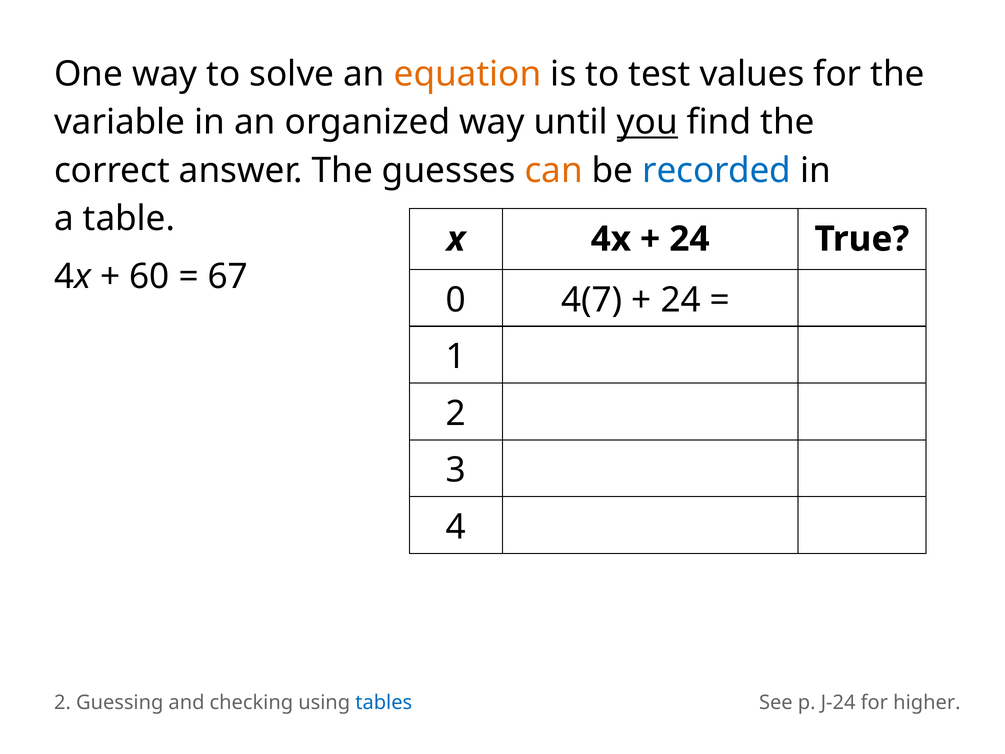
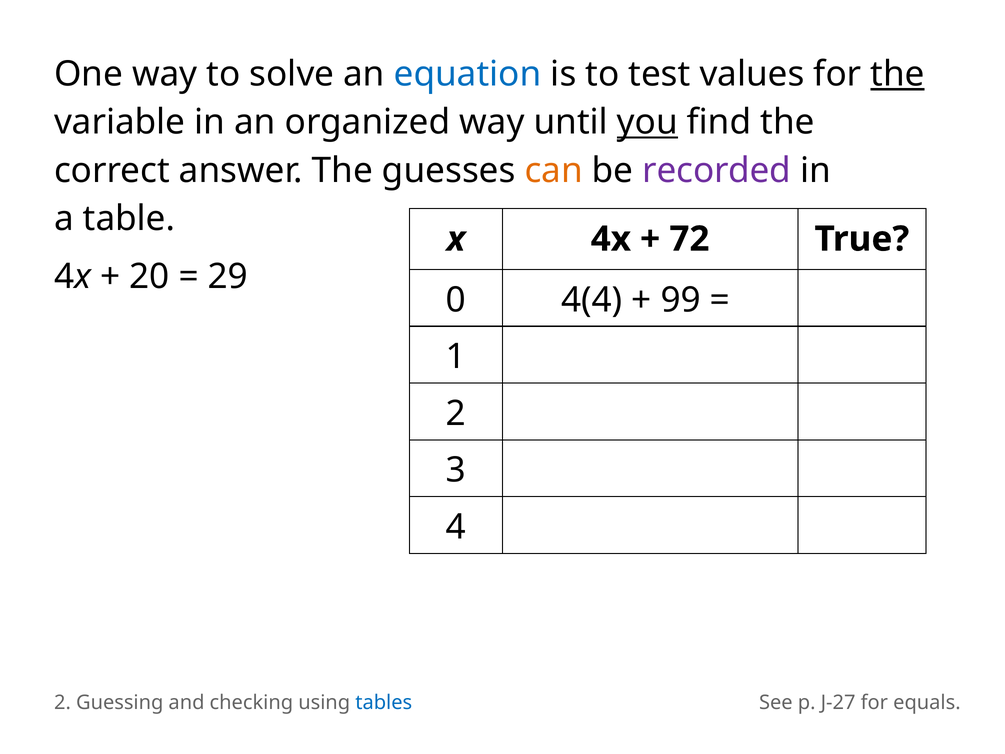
equation colour: orange -> blue (468, 74)
the underline: none -> present (898, 74)
recorded colour: blue -> purple (717, 170)
24: 24 -> 72 (689, 239)
60: 60 -> 20 (149, 277)
67: 67 -> 29 (228, 277)
4(7: 4(7 -> 4(4 (592, 300)
24: 24 -> 99 (681, 300)
J-24: J-24 -> J-27 (838, 703)
higher: higher -> equals (927, 703)
